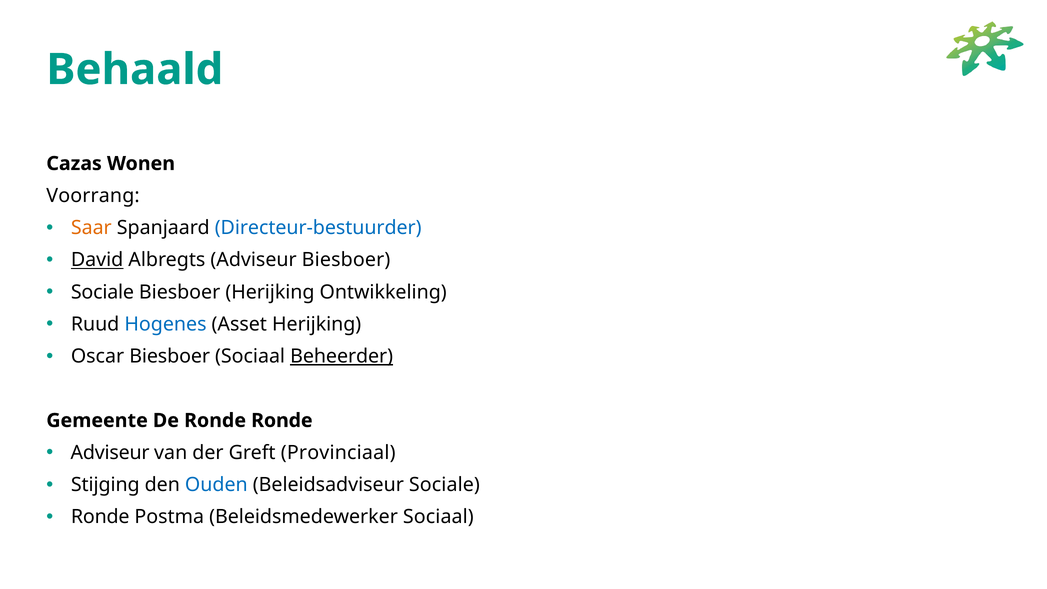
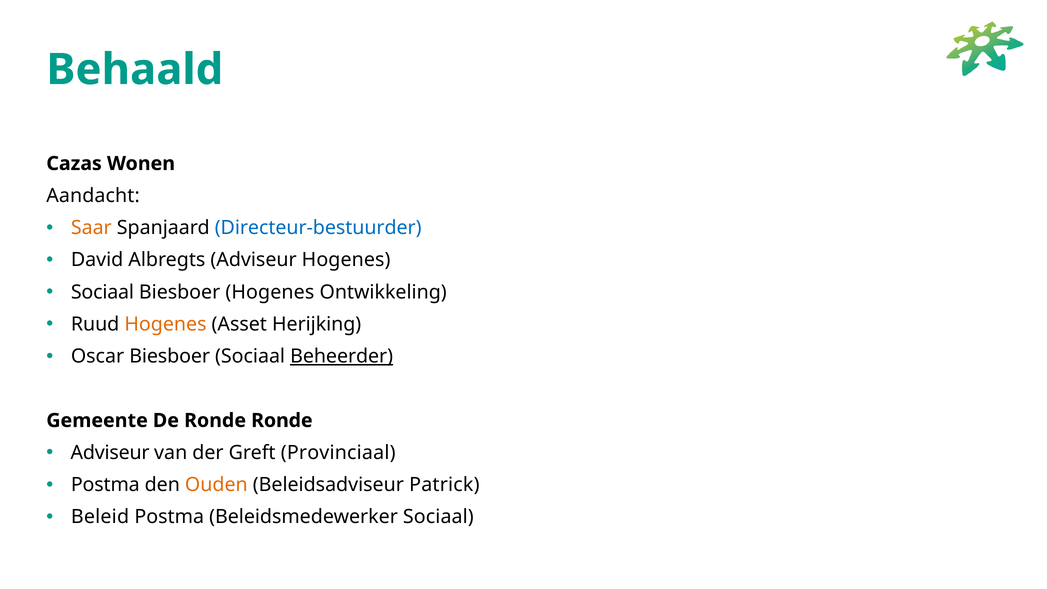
Voorrang: Voorrang -> Aandacht (93, 196)
David underline: present -> none (97, 260)
Adviseur Biesboer: Biesboer -> Hogenes (346, 260)
Sociale: Sociale -> Sociaal (102, 292)
Biesboer Herijking: Herijking -> Hogenes (270, 292)
Hogenes colour: blue -> orange (165, 324)
Stijging: Stijging -> Postma (105, 485)
Ouden colour: blue -> orange (216, 485)
Beleidsadviseur Sociale: Sociale -> Patrick (444, 485)
Ronde: Ronde -> Beleid (100, 517)
